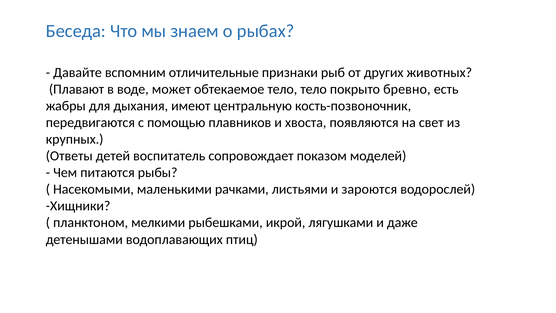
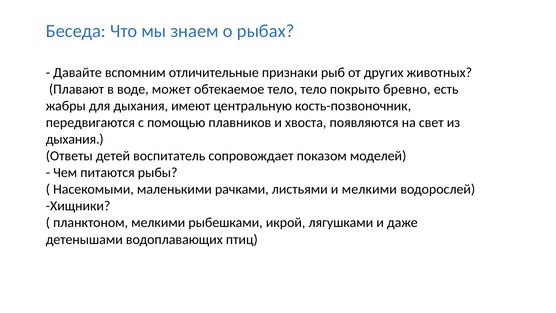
крупных: крупных -> дыхания (75, 139)
и зароются: зароются -> мелкими (369, 189)
